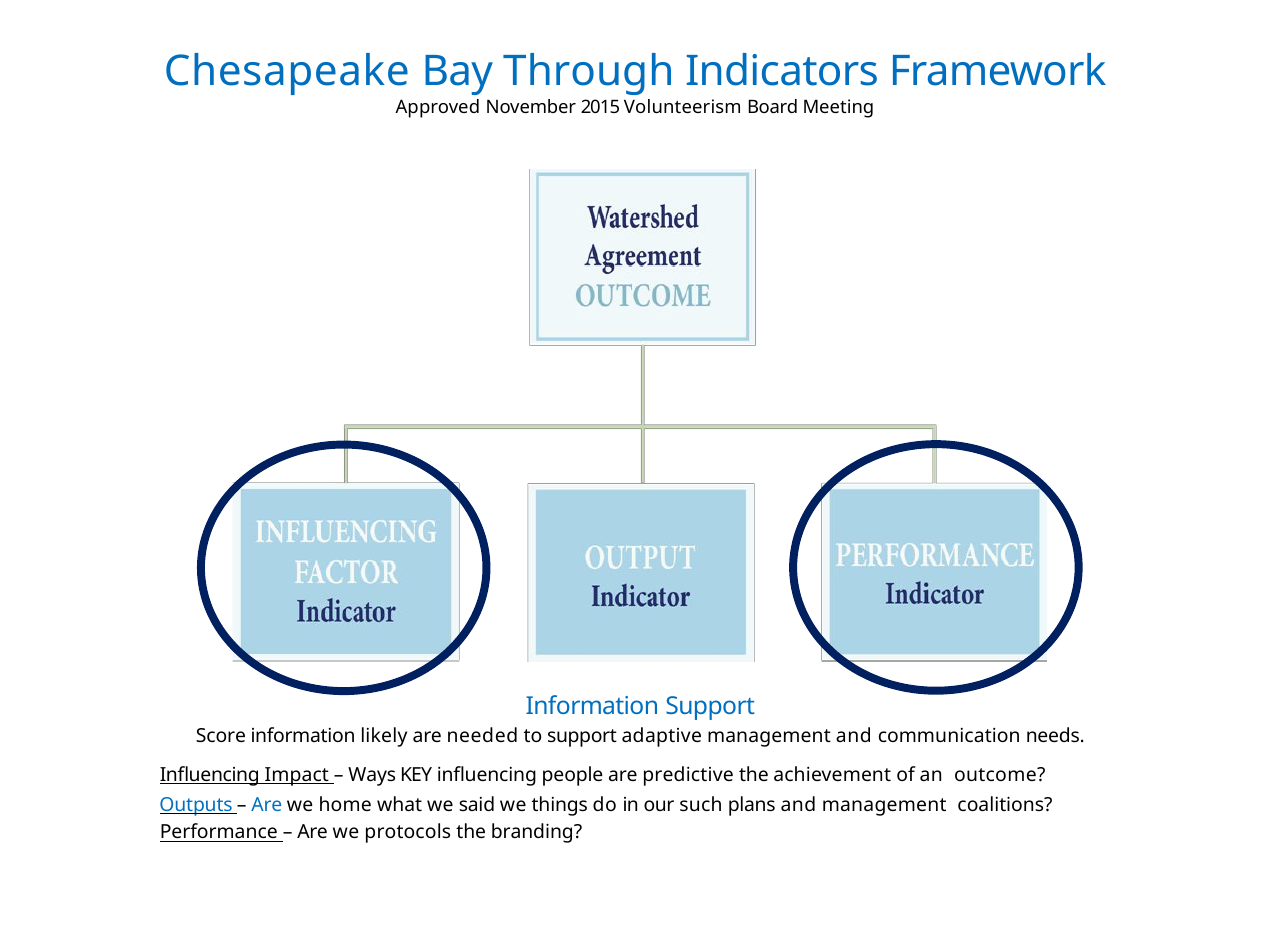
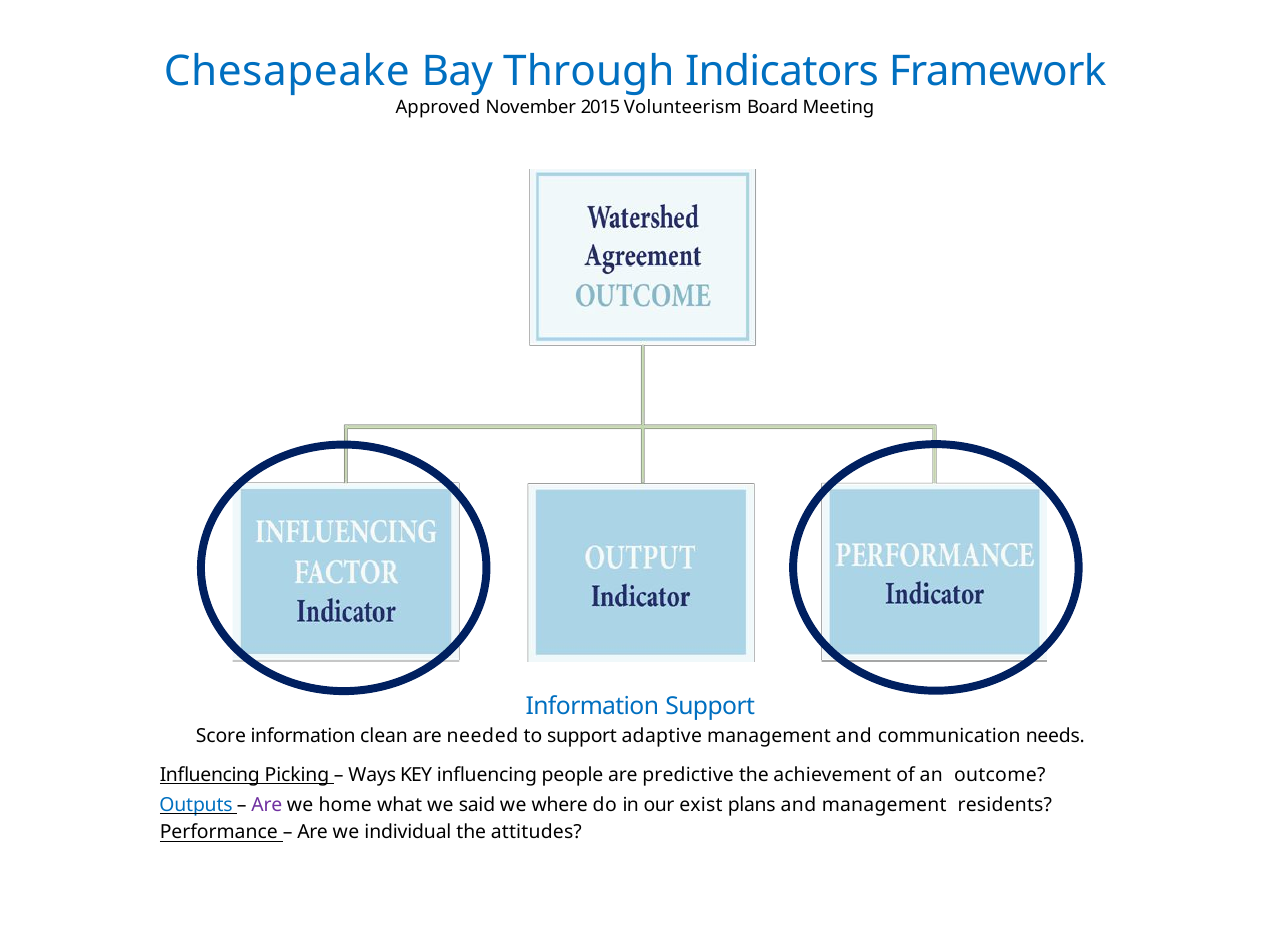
likely: likely -> clean (384, 736)
Impact: Impact -> Picking (297, 776)
Are colour: blue -> purple (267, 805)
things: things -> where (560, 805)
such: such -> exist (701, 805)
coalitions: coalitions -> residents (1005, 805)
protocols: protocols -> individual (408, 833)
branding: branding -> attitudes (536, 833)
